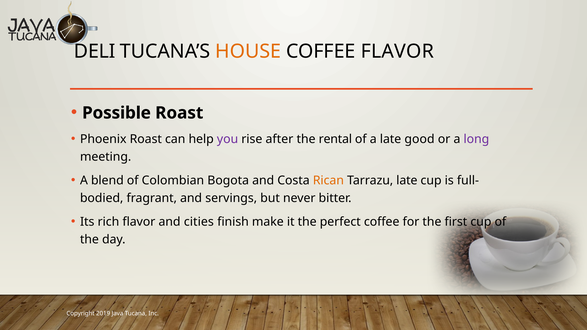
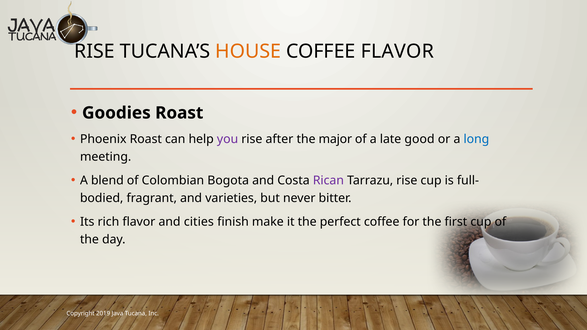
DELI: DELI -> RISE (95, 51)
Possible: Possible -> Goodies (116, 113)
rental: rental -> major (335, 139)
long colour: purple -> blue (476, 139)
Rican colour: orange -> purple (328, 181)
Tarrazu late: late -> rise (407, 181)
servings: servings -> varieties (231, 198)
